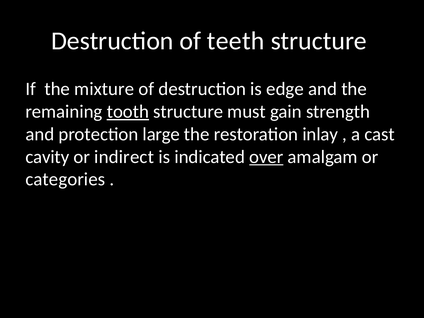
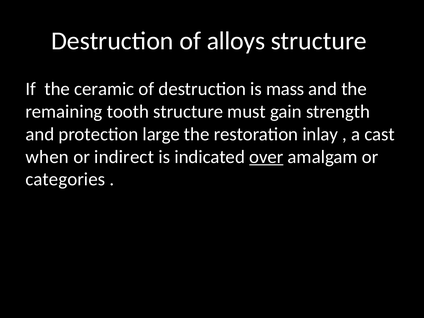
teeth: teeth -> alloys (236, 41)
mixture: mixture -> ceramic (104, 89)
edge: edge -> mass (285, 89)
tooth underline: present -> none (128, 112)
cavity: cavity -> when (47, 157)
